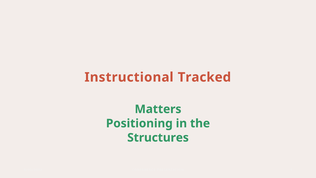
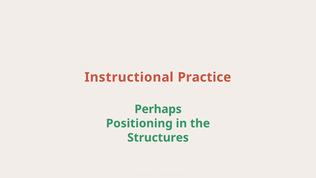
Tracked: Tracked -> Practice (204, 77)
Matters: Matters -> Perhaps (158, 109)
